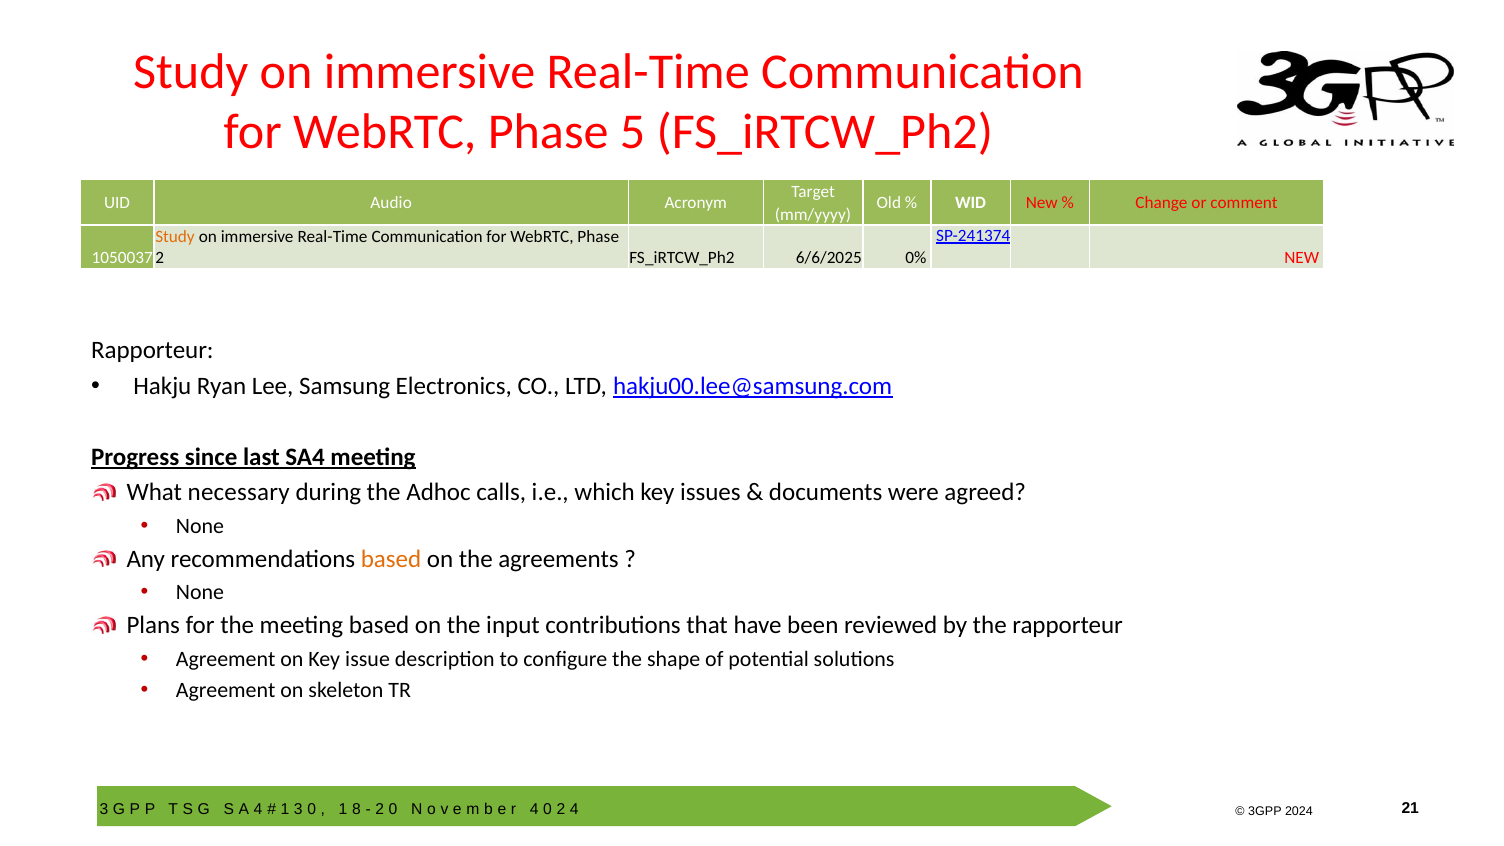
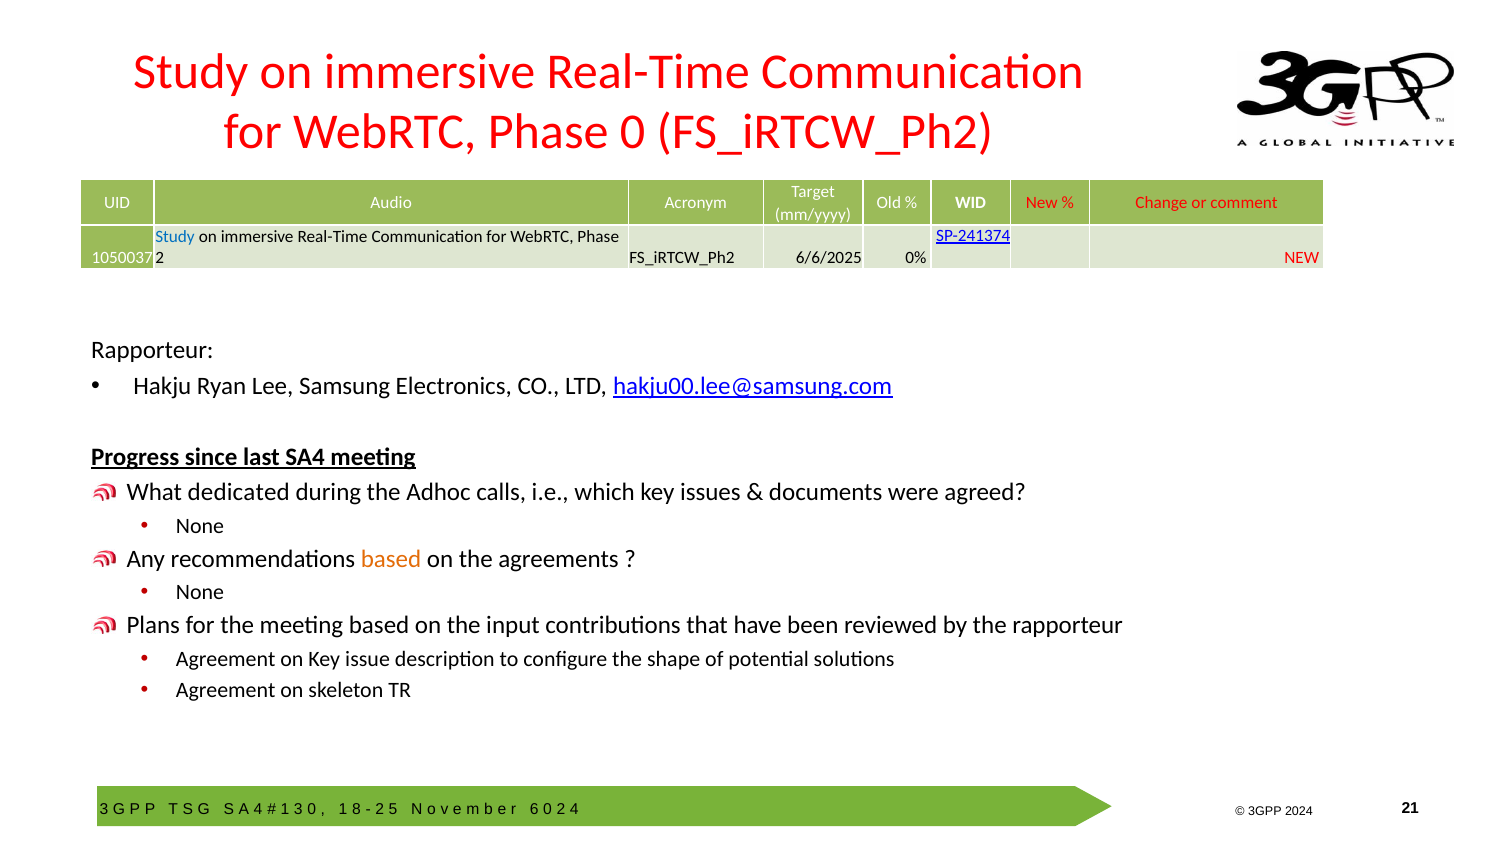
Phase 5: 5 -> 0 (633, 132)
Study colour: orange -> blue (175, 237)
necessary: necessary -> dedicated (239, 493)
2 0: 0 -> 5 (393, 809)
4: 4 -> 6 (534, 809)
